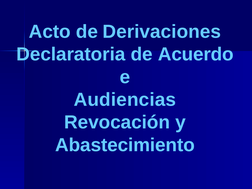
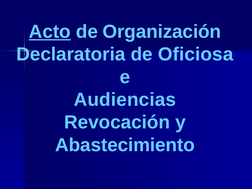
Acto underline: none -> present (50, 32)
Derivaciones: Derivaciones -> Organización (162, 32)
Acuerdo: Acuerdo -> Oficiosa (196, 54)
